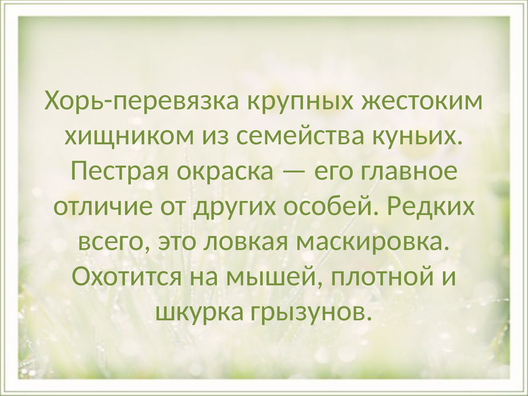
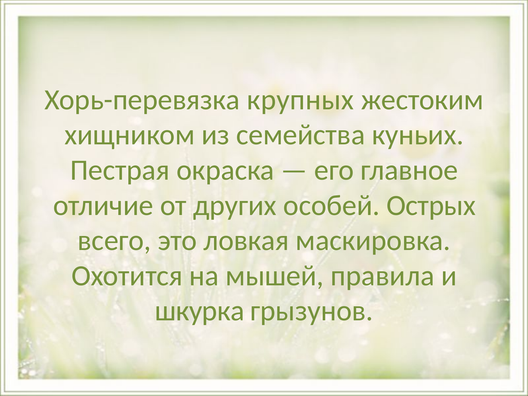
Редких: Редких -> Острых (431, 205)
плотной: плотной -> правила (383, 276)
